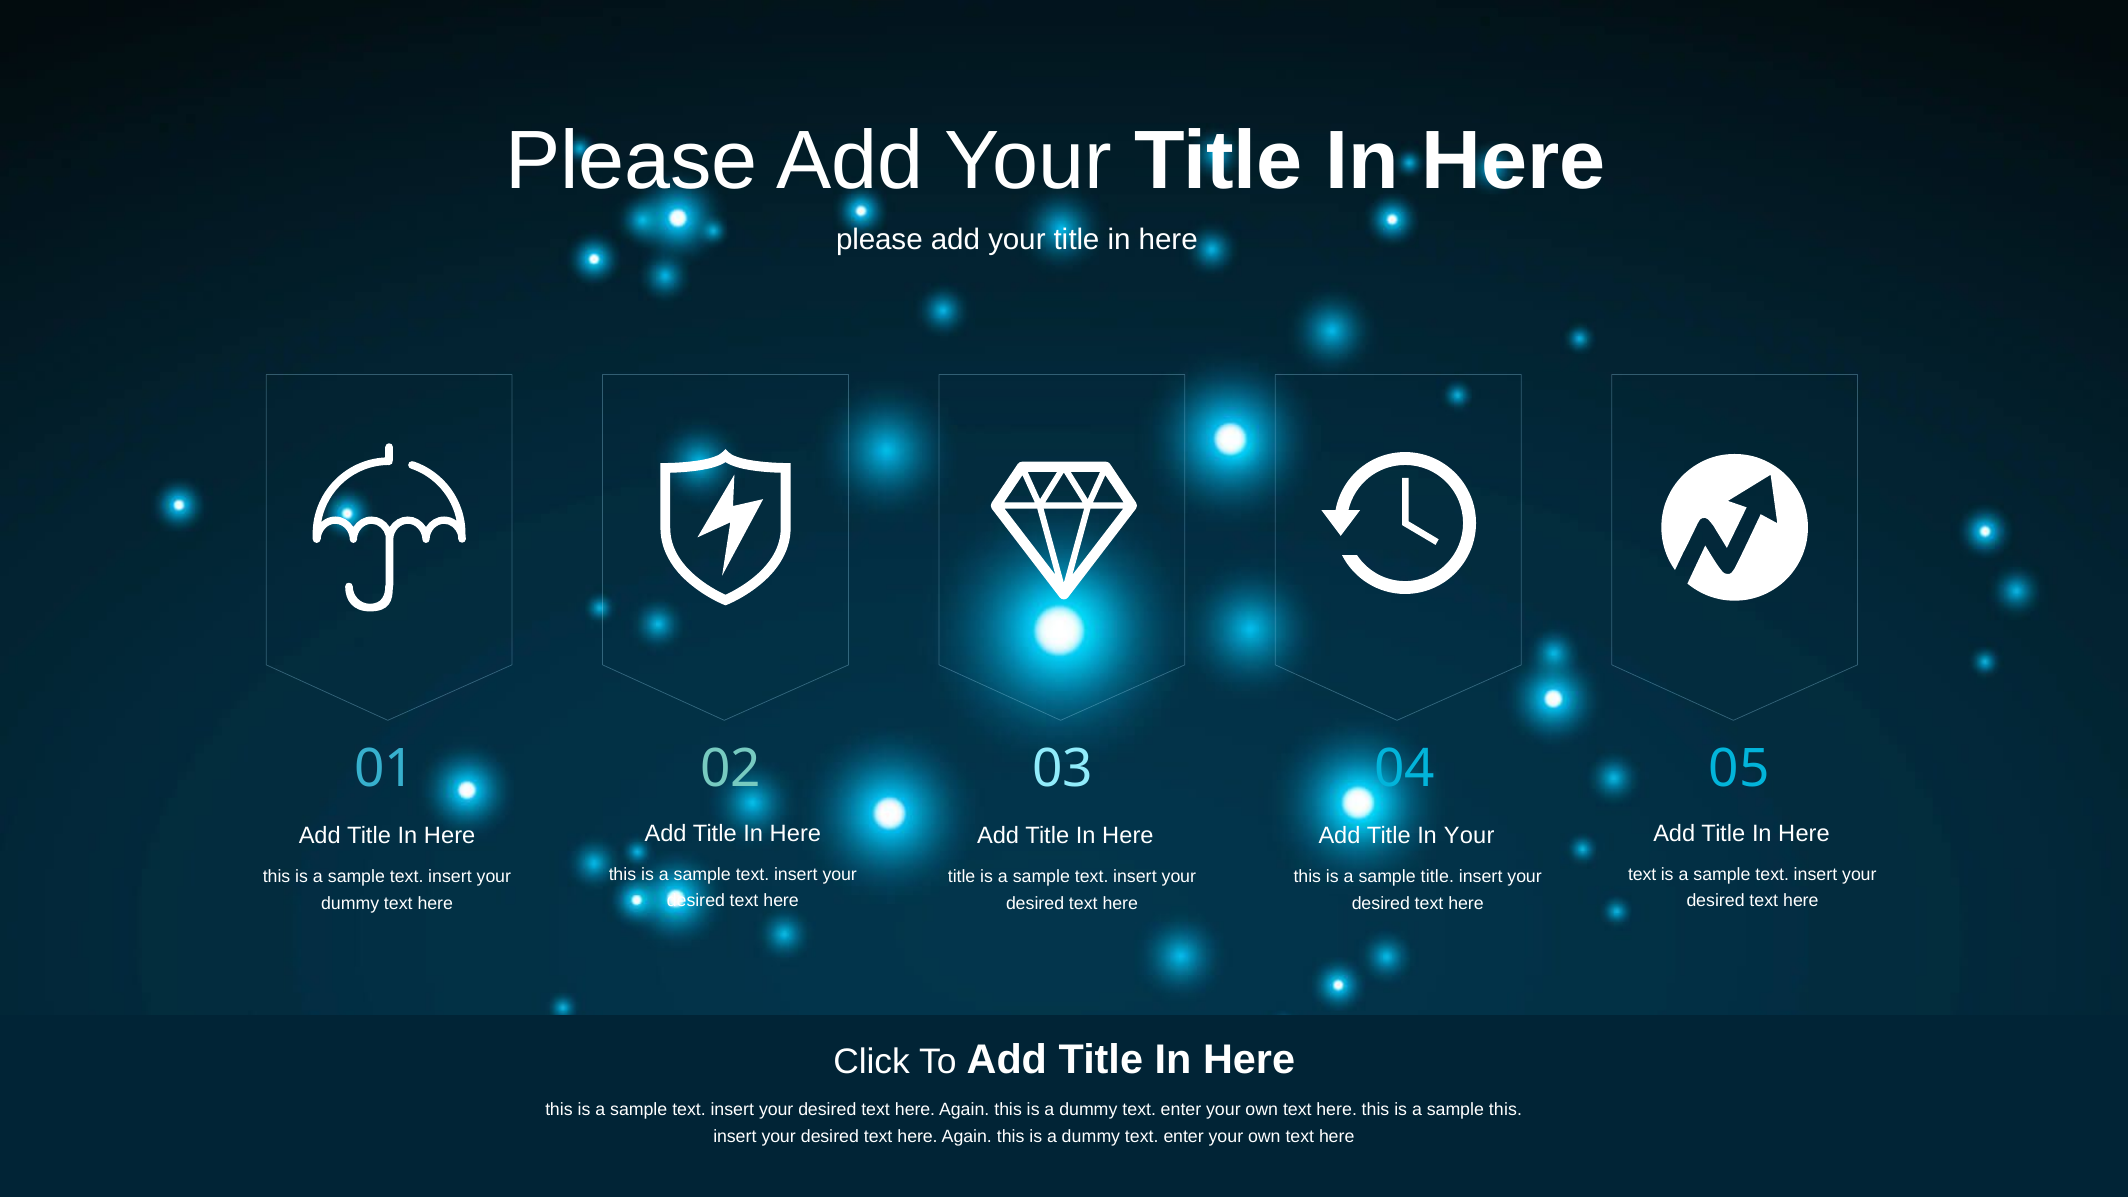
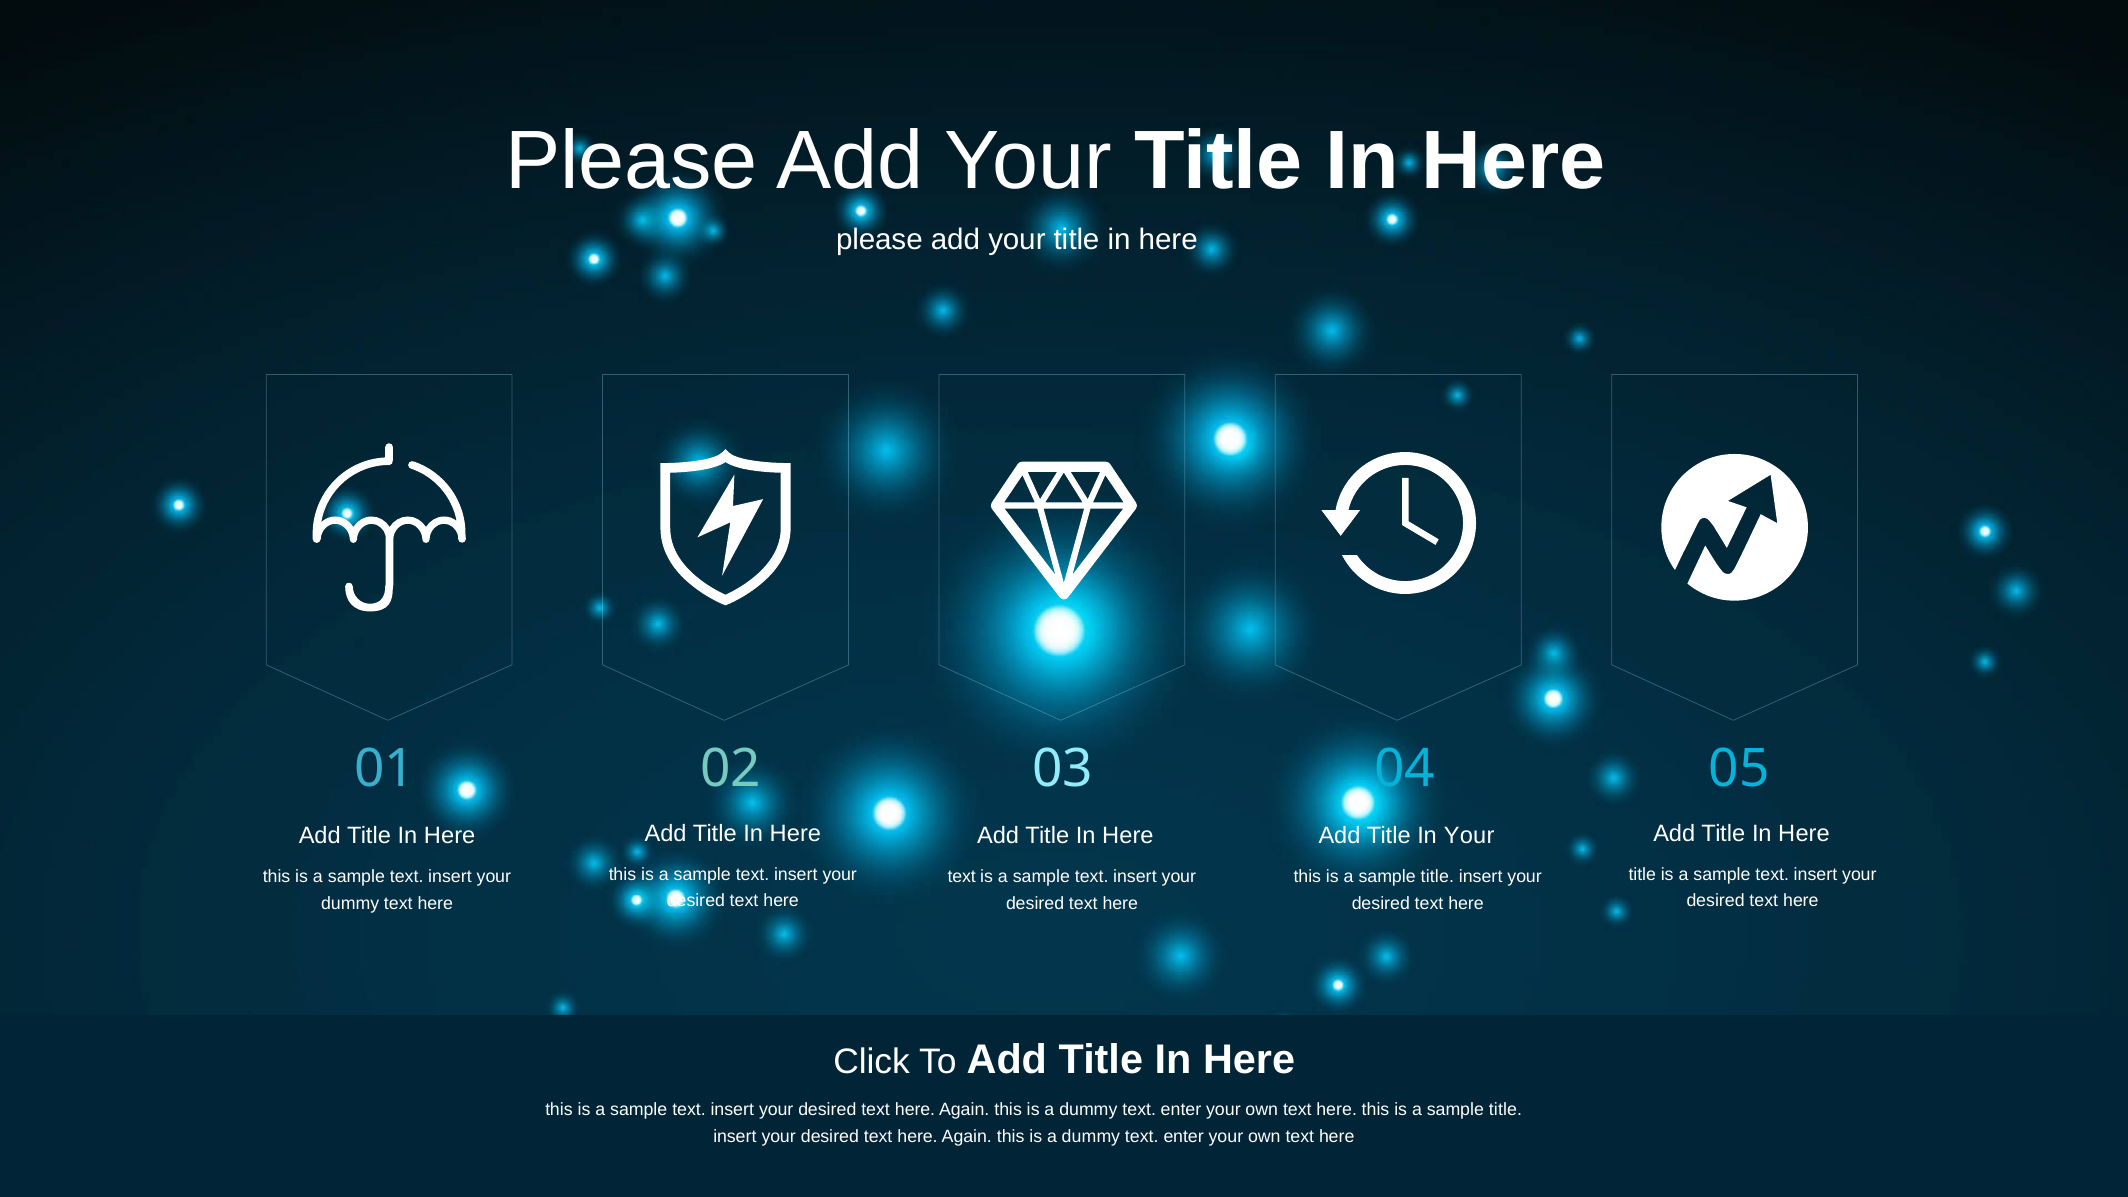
text: text -> title (1642, 874)
title: title -> text (962, 877)
this: this -> title (1506, 1110)
